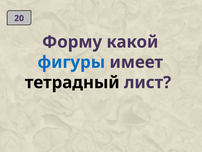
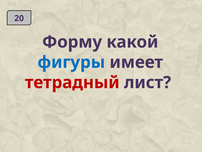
тетрадный colour: black -> red (72, 82)
